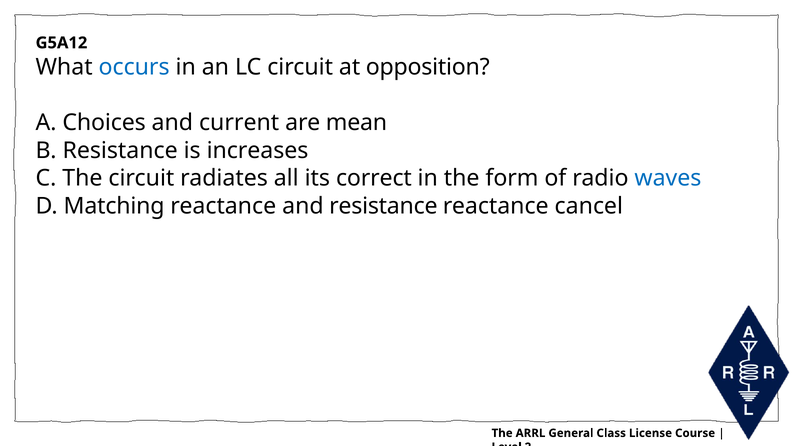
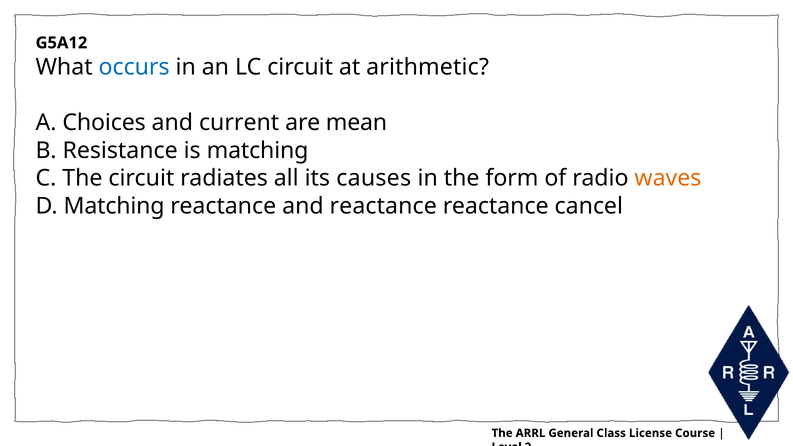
opposition: opposition -> arithmetic (428, 67)
is increases: increases -> matching (258, 150)
correct: correct -> causes (374, 178)
waves colour: blue -> orange (668, 178)
and resistance: resistance -> reactance (383, 206)
